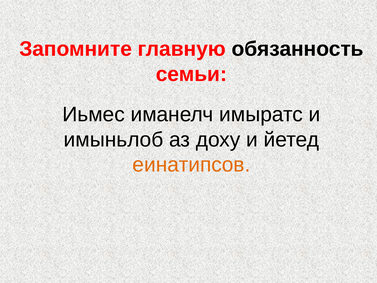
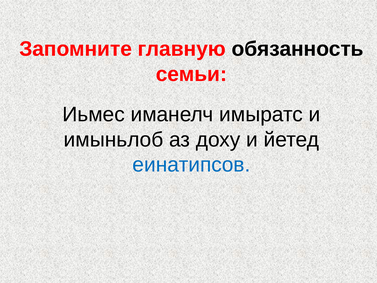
еинатипсов colour: orange -> blue (191, 165)
